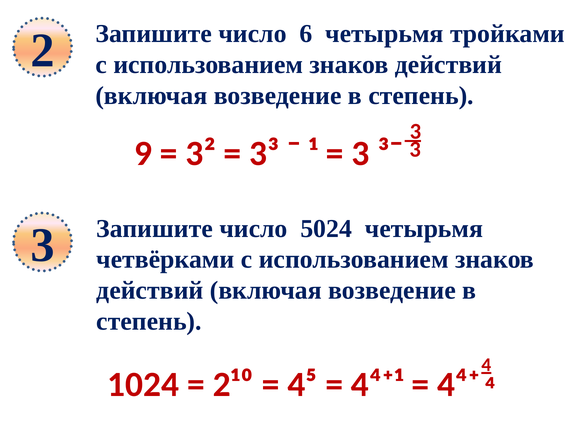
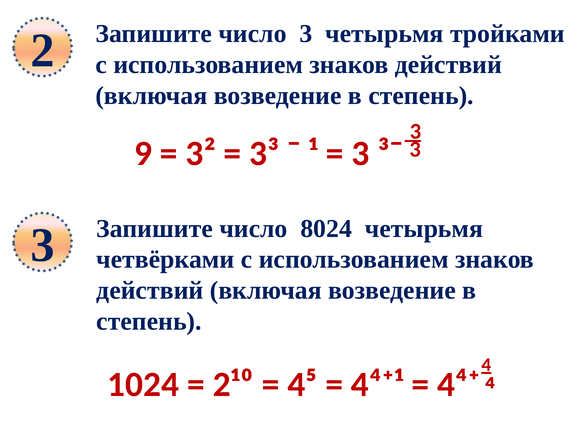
число 6: 6 -> 3 (306, 34)
5024: 5024 -> 8024 (326, 229)
